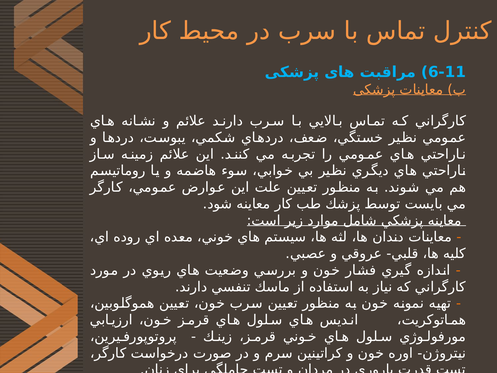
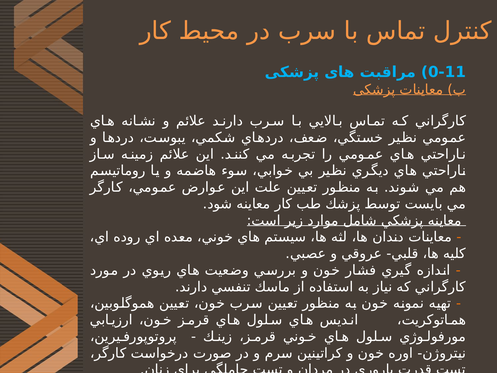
6-11: 6-11 -> 0-11 (447, 72)
